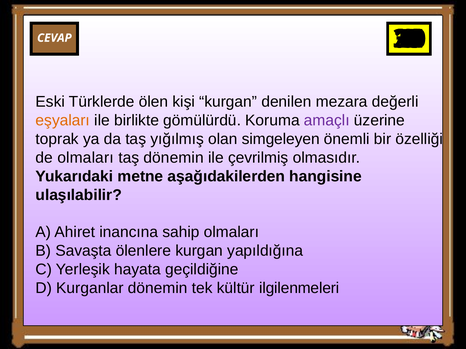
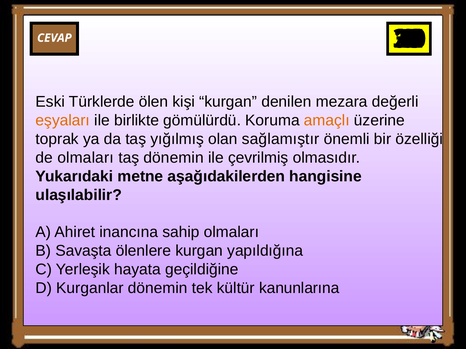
amaçlı colour: purple -> orange (327, 121)
simgeleyen: simgeleyen -> sağlamıştır (281, 139)
ilgilenmeleri: ilgilenmeleri -> kanunlarına (299, 288)
